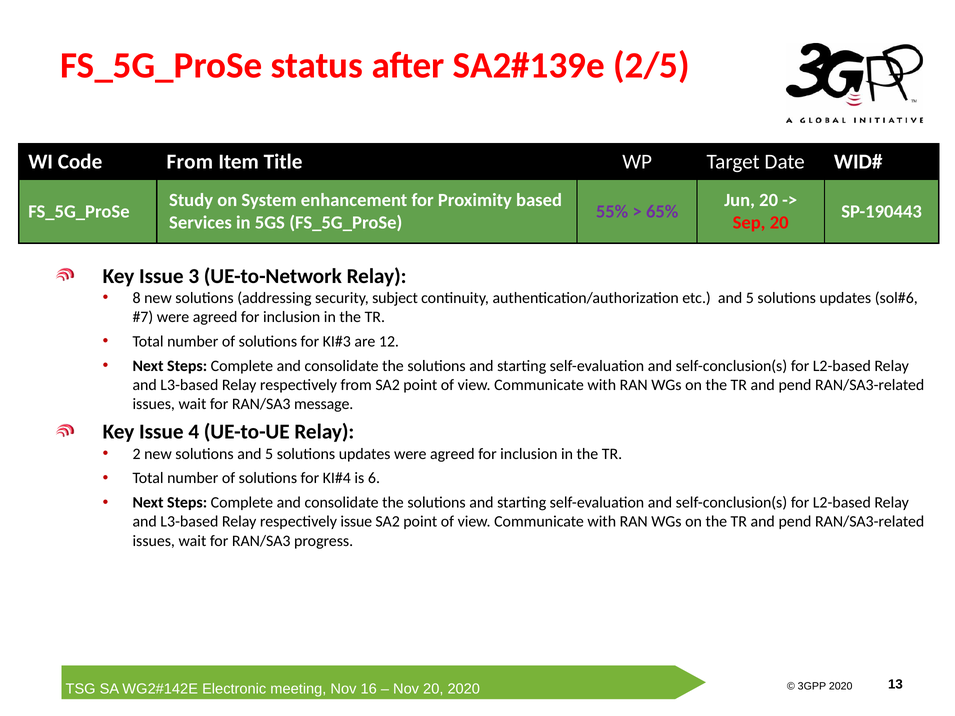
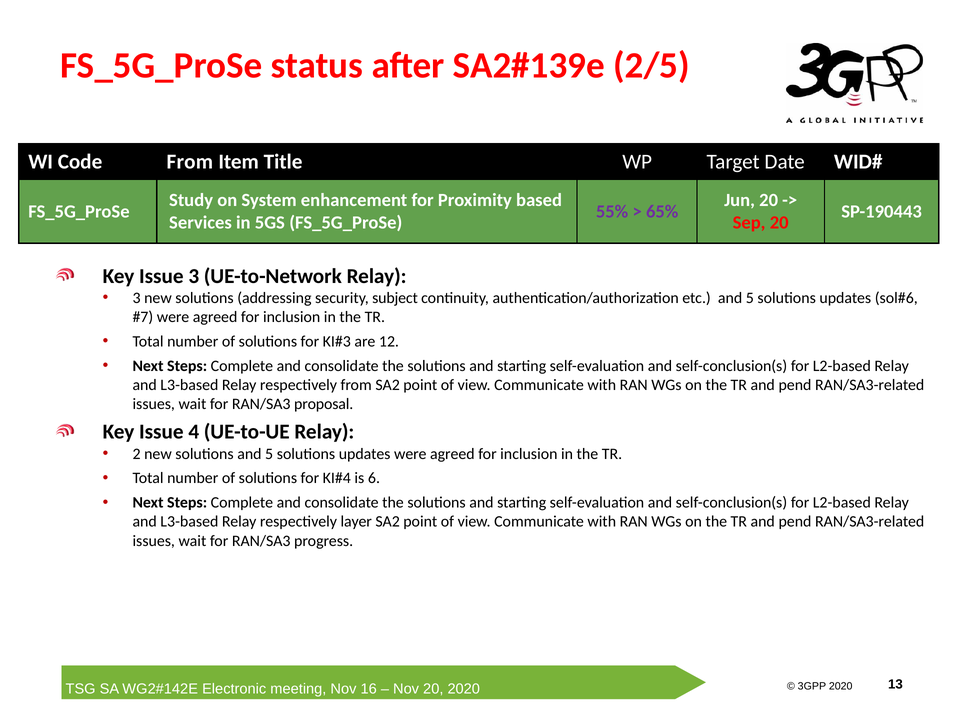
8: 8 -> 3 (137, 298)
message: message -> proposal (324, 404)
respectively issue: issue -> layer (356, 522)
